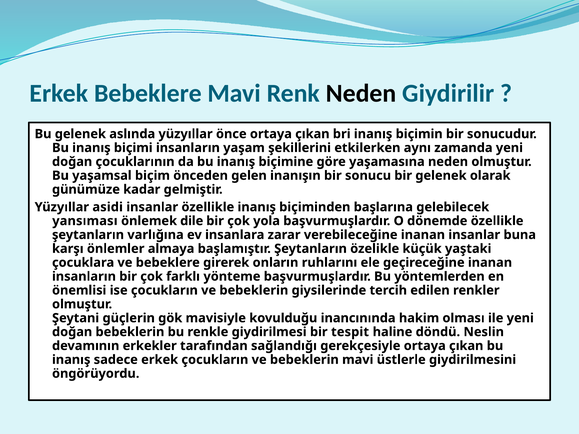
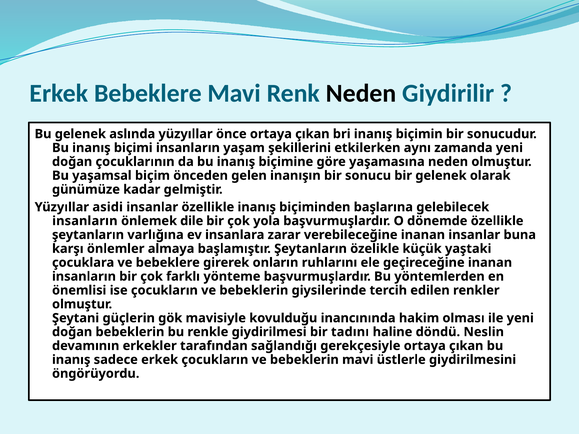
yansıması: yansıması -> insanların (85, 221)
tespit: tespit -> tadını (350, 332)
